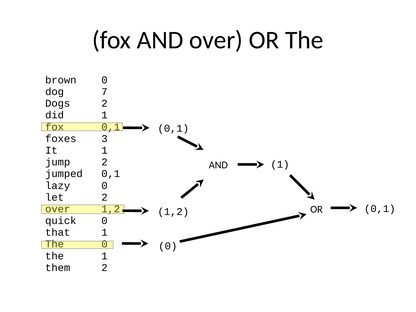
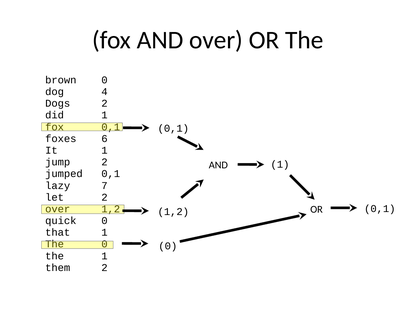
7: 7 -> 4 (105, 92)
3: 3 -> 6 (105, 139)
lazy 0: 0 -> 7 (105, 186)
